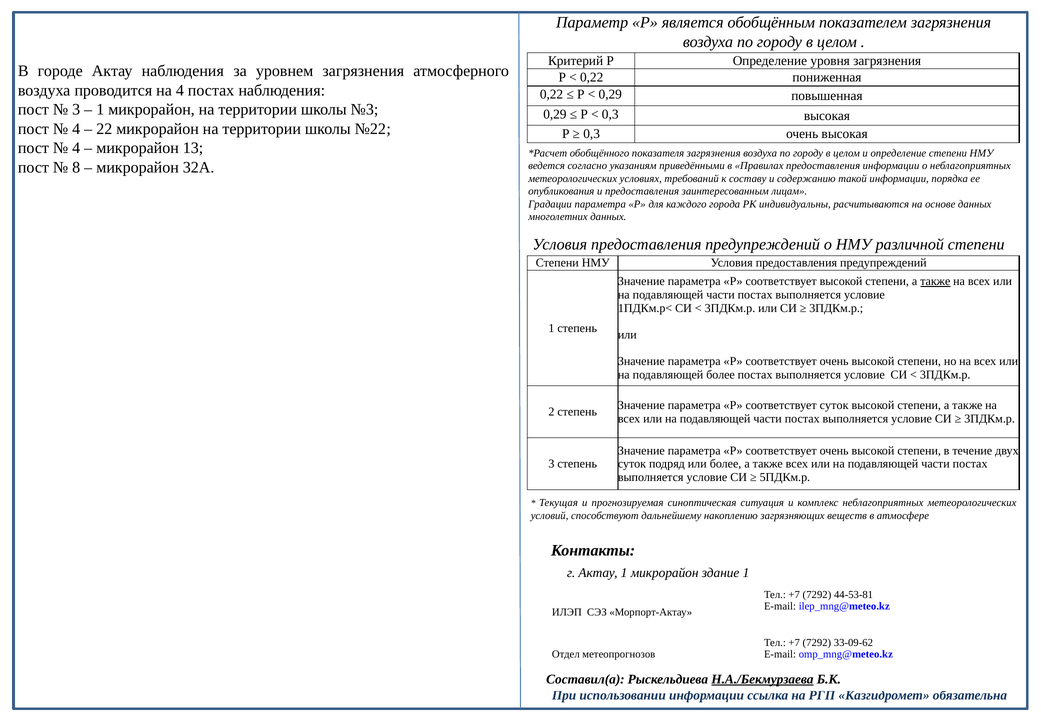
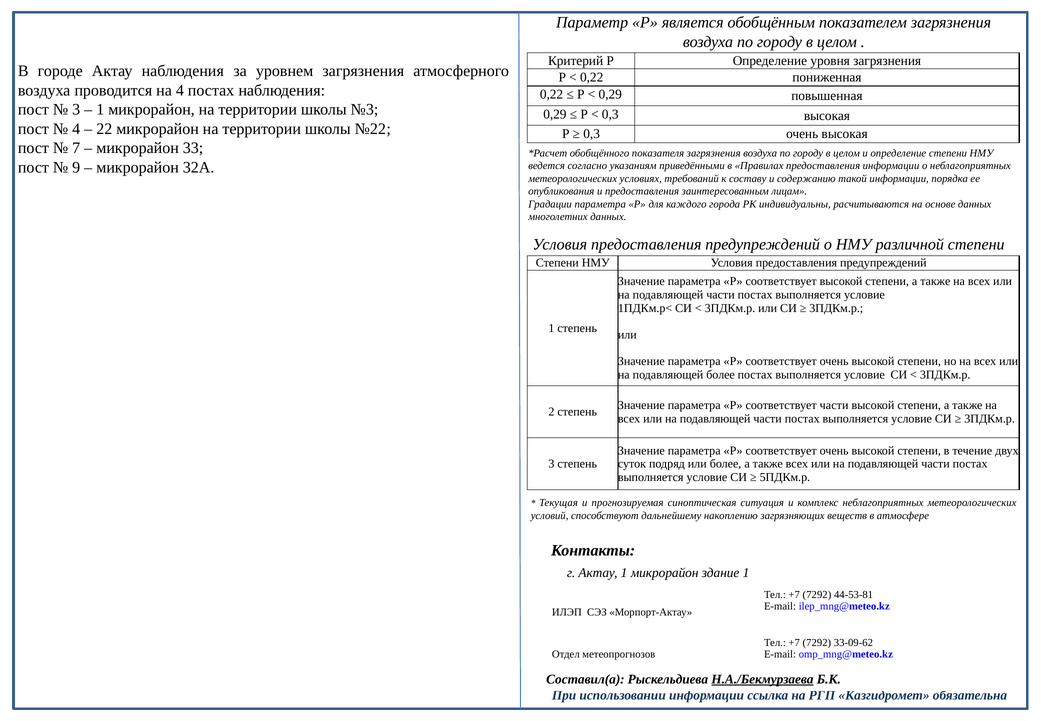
4: 4 -> 7 (76, 148)
13: 13 -> 33 (193, 148)
8: 8 -> 9 (76, 167)
также underline: present -> none (935, 281)
соответствует суток: суток -> части (834, 405)
